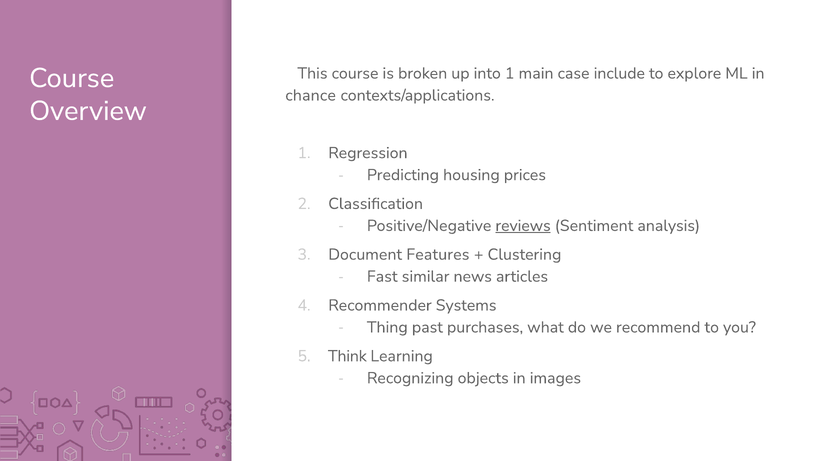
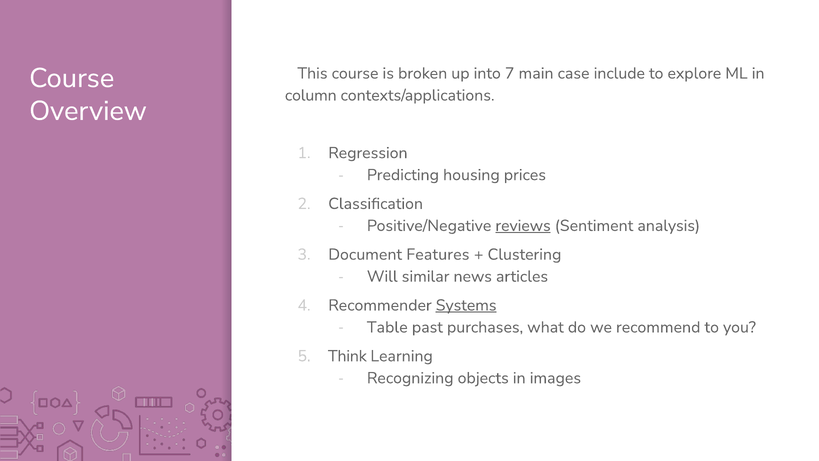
into 1: 1 -> 7 (510, 73)
chance: chance -> column (311, 95)
Fast: Fast -> Will (382, 276)
Systems underline: none -> present (466, 305)
Thing: Thing -> Table (387, 327)
